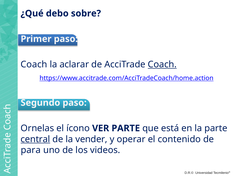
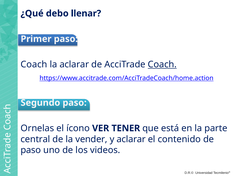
sobre: sobre -> llenar (86, 13)
VER PARTE: PARTE -> TENER (126, 128)
central underline: present -> none (35, 139)
y operar: operar -> aclarar (131, 139)
para: para -> paso (31, 150)
